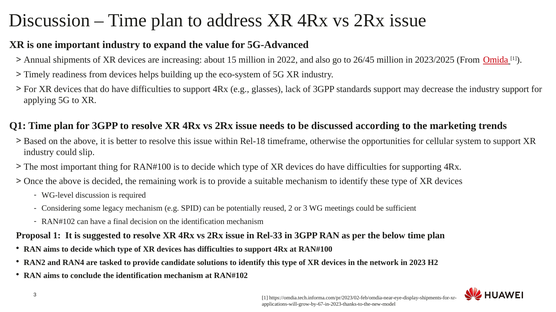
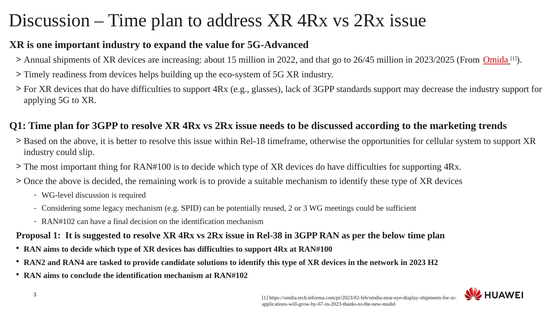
and also: also -> that (323, 60)
Rel-33: Rel-33 -> Rel-38 (269, 236)
